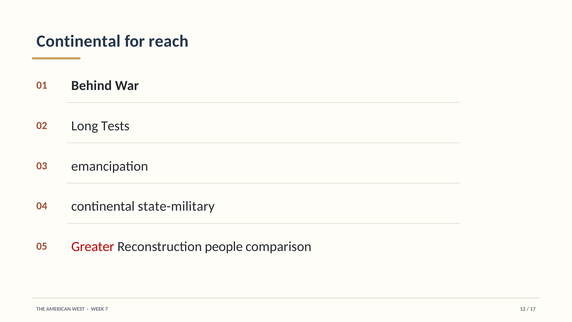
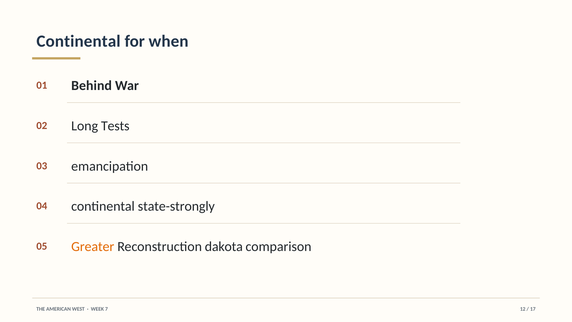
reach: reach -> when (169, 41)
state-military: state-military -> state-strongly (176, 206)
Greater colour: red -> orange (93, 246)
people: people -> dakota (224, 246)
